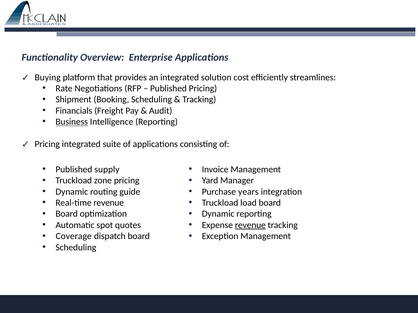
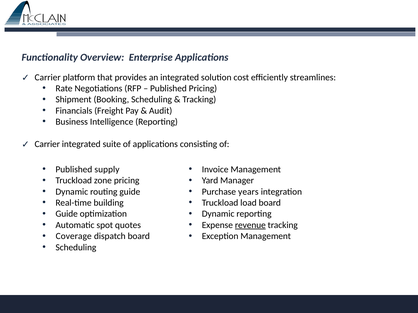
Buying: Buying -> Carrier (48, 77)
Business underline: present -> none (72, 122)
Pricing: Pricing -> Carrier (47, 144)
Real-time revenue: revenue -> building (109, 203)
Board: Board -> Guide (67, 214)
